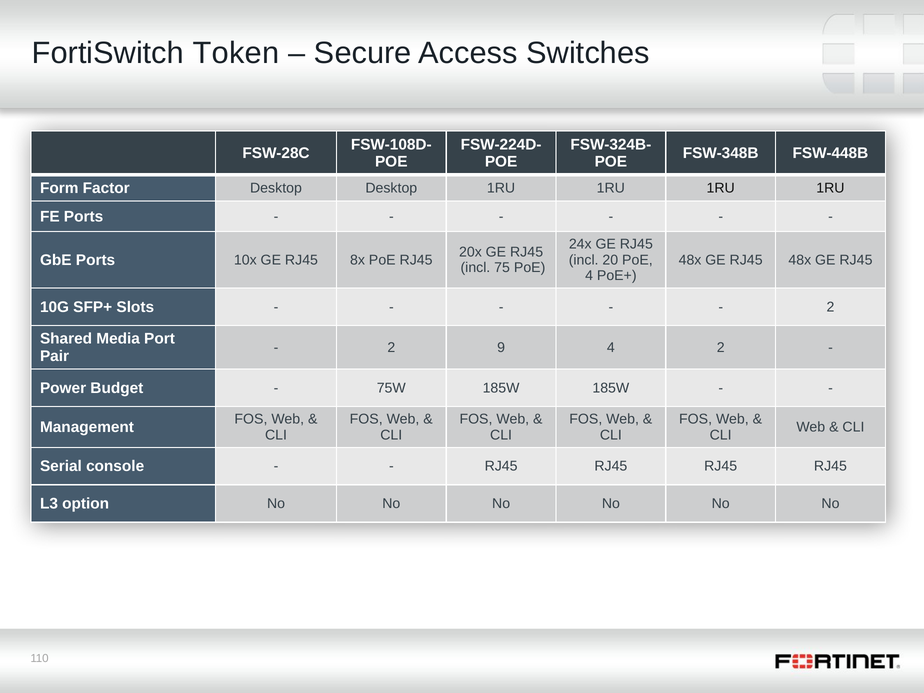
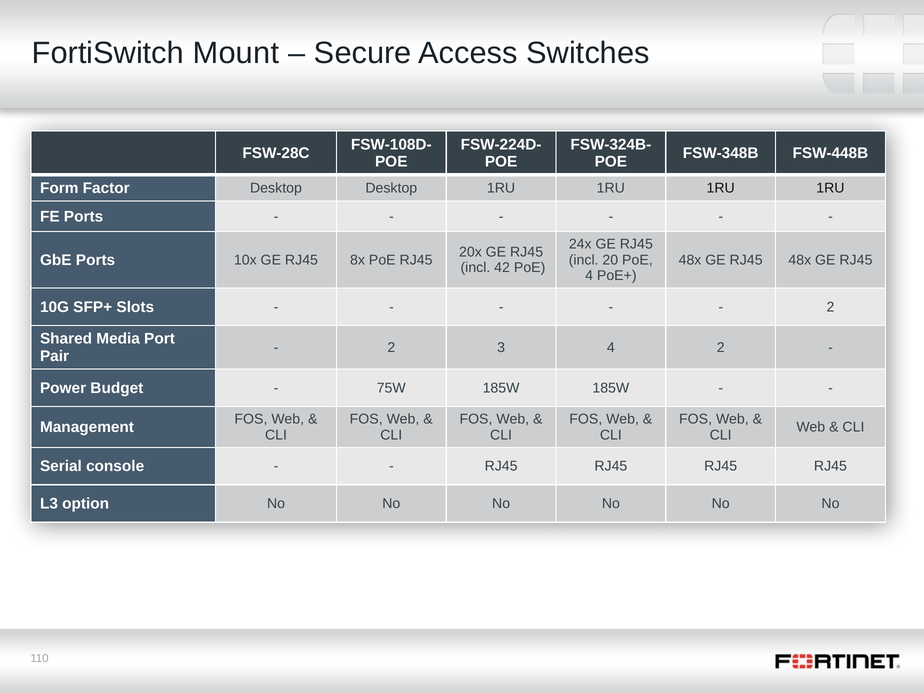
Token: Token -> Mount (236, 53)
75: 75 -> 42 (502, 268)
9: 9 -> 3 (501, 347)
